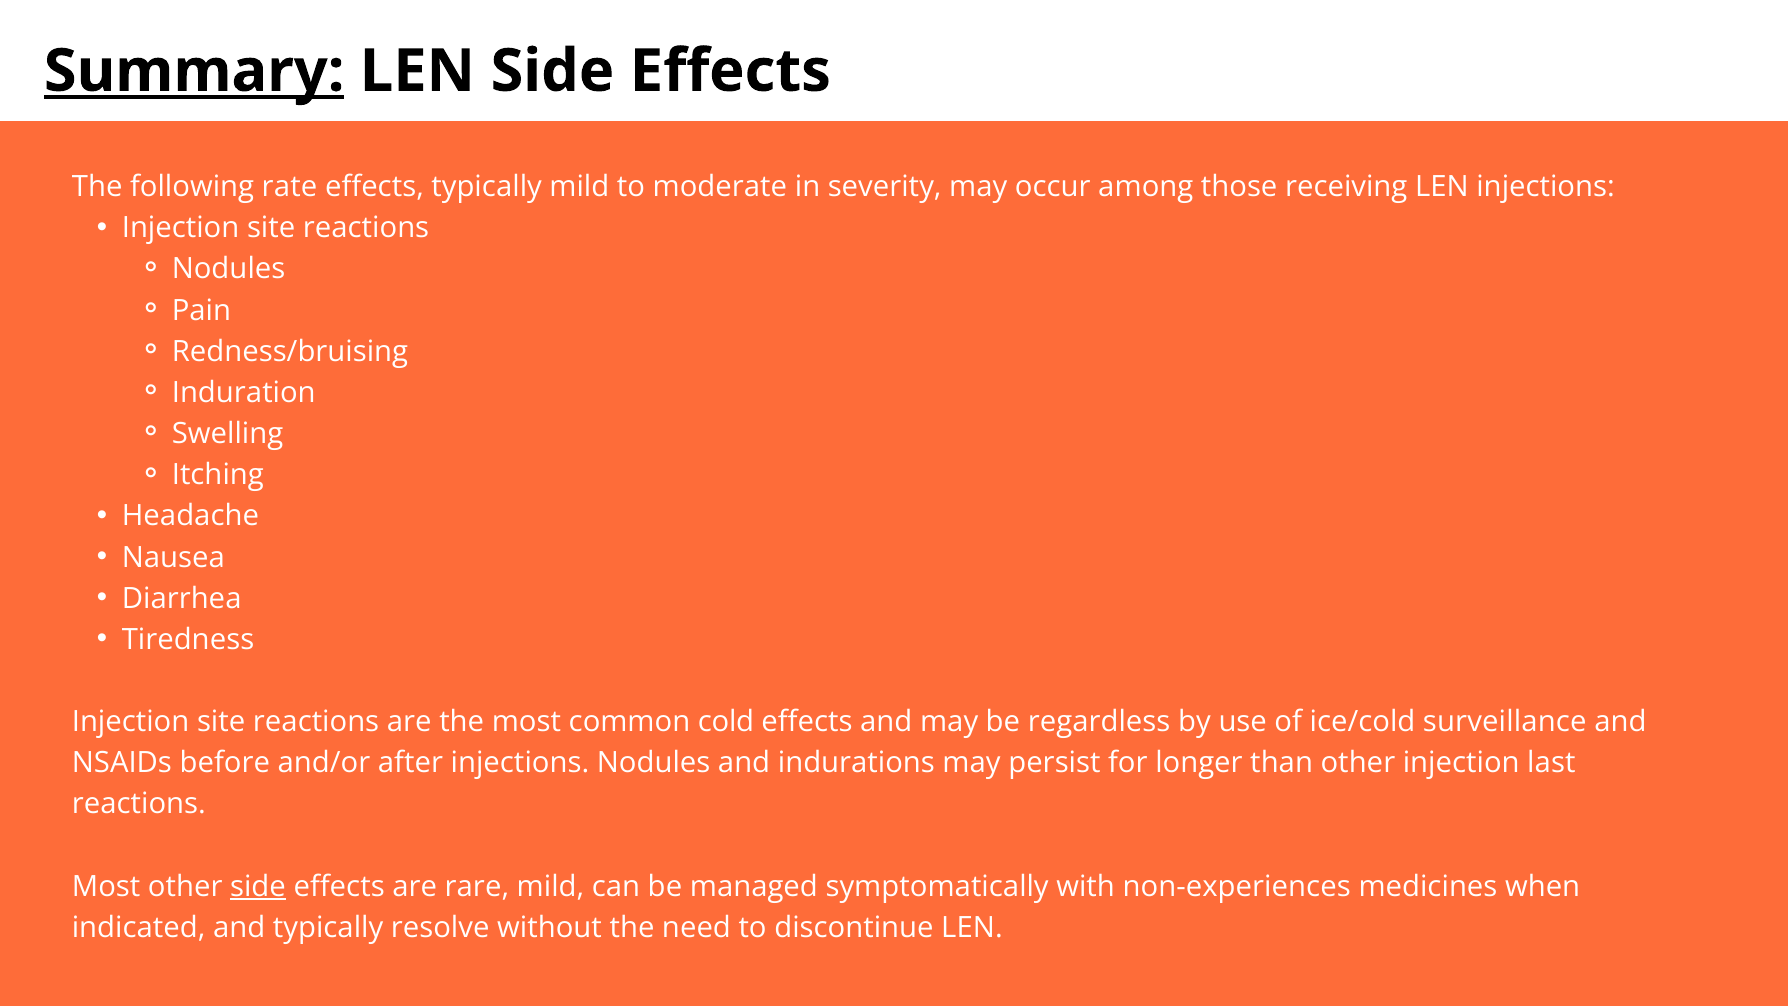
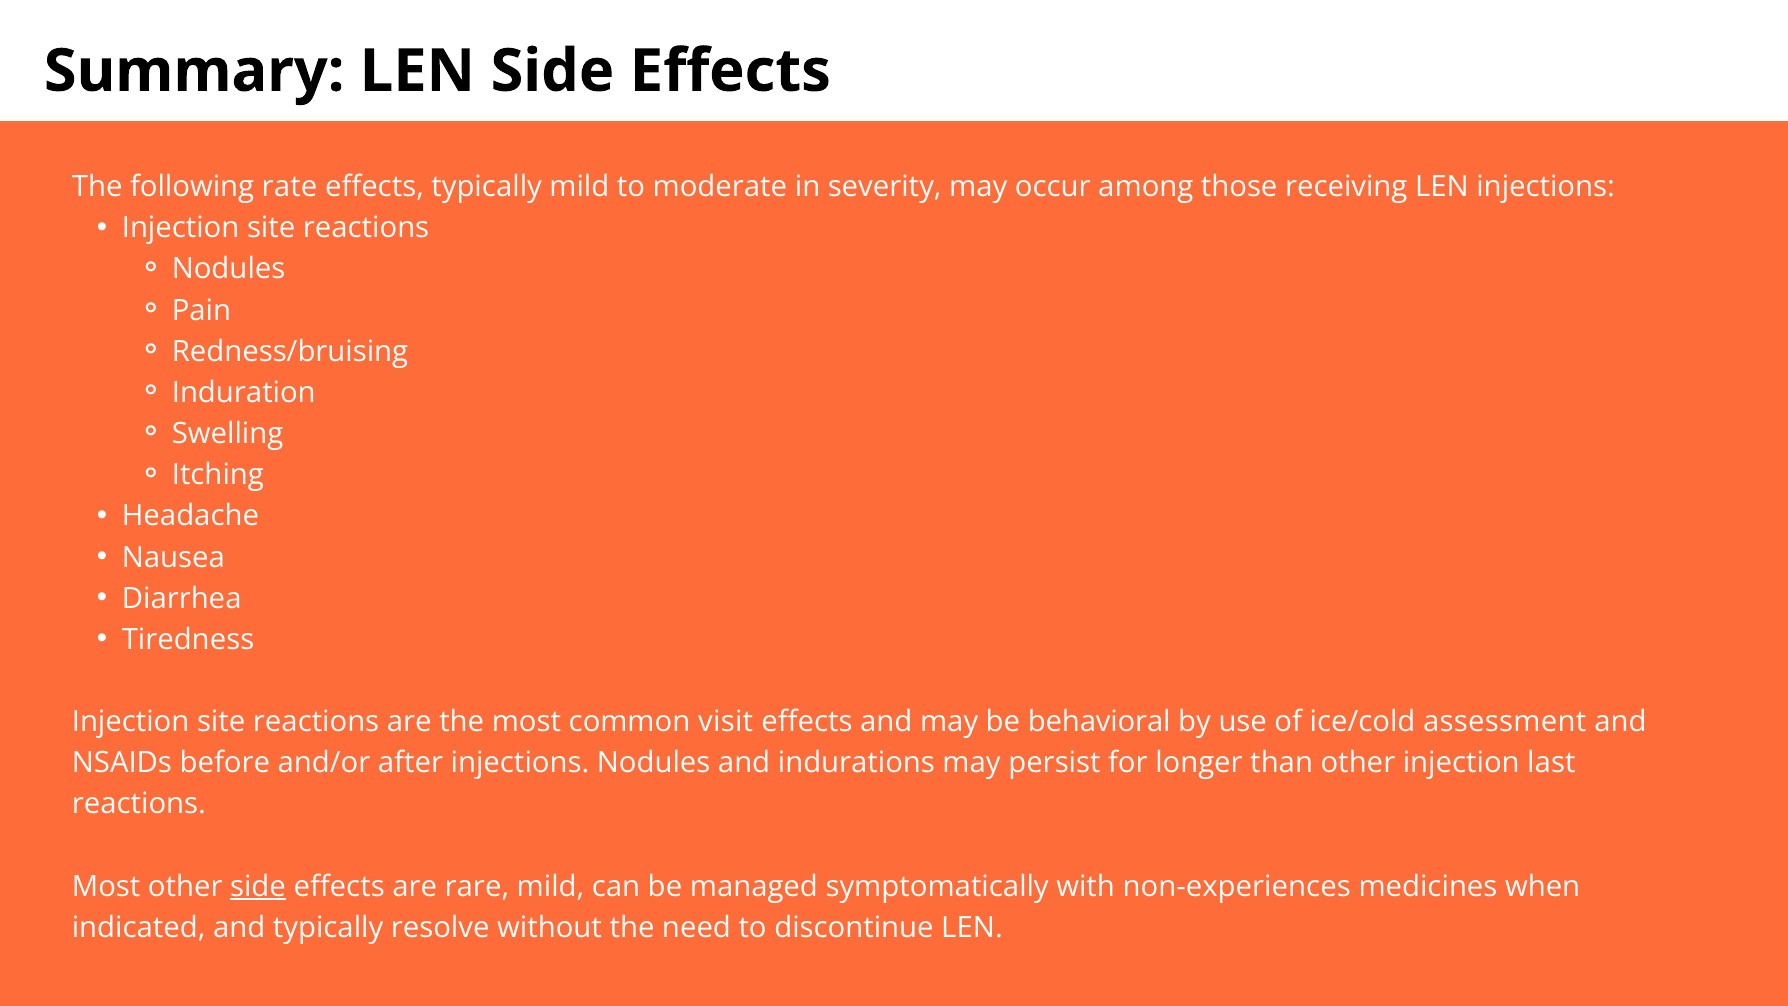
Summary underline: present -> none (194, 71)
cold: cold -> visit (726, 722)
regardless: regardless -> behavioral (1099, 722)
surveillance: surveillance -> assessment (1505, 722)
